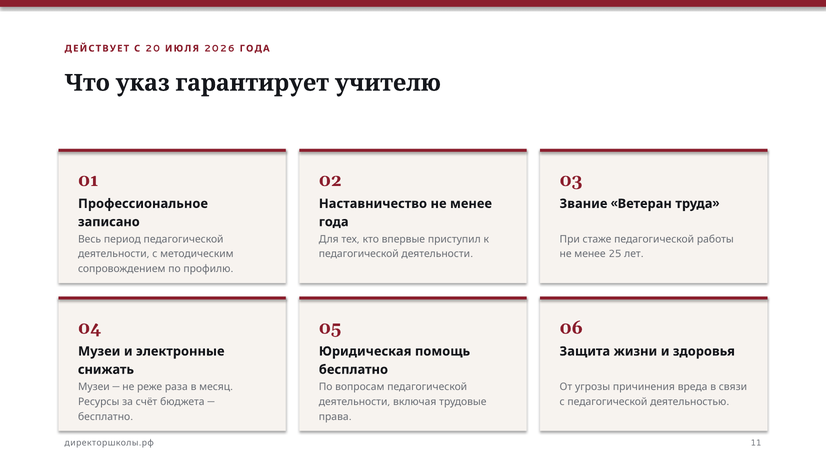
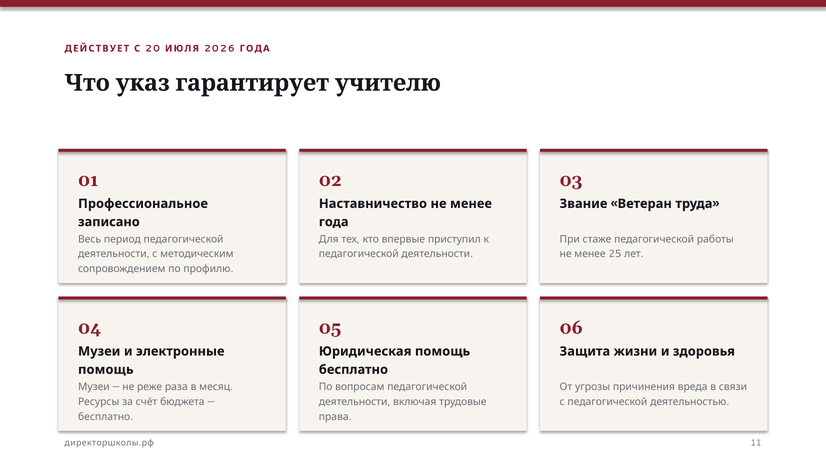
снижать: снижать -> помощь (106, 369)
